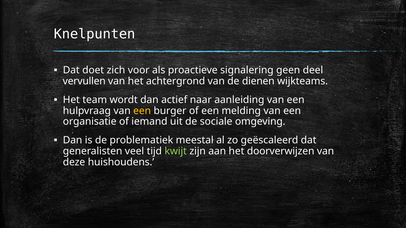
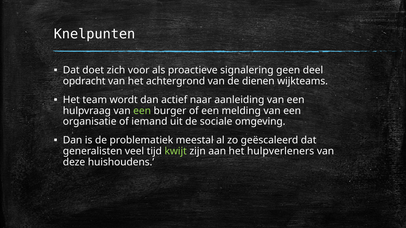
vervullen: vervullen -> opdracht (84, 81)
een colour: yellow -> light green (142, 111)
doorverwijzen: doorverwijzen -> hulpverleners (281, 151)
